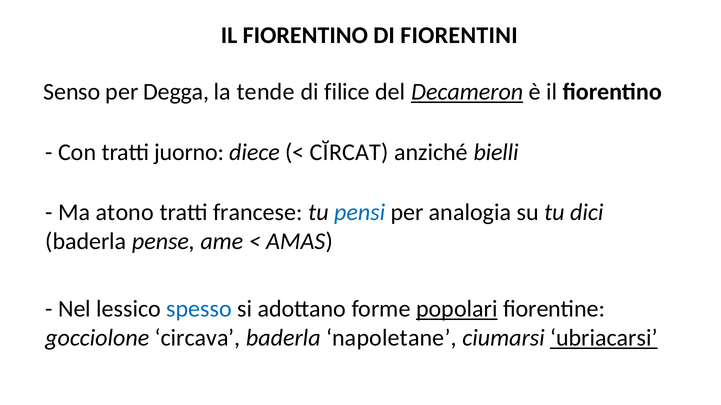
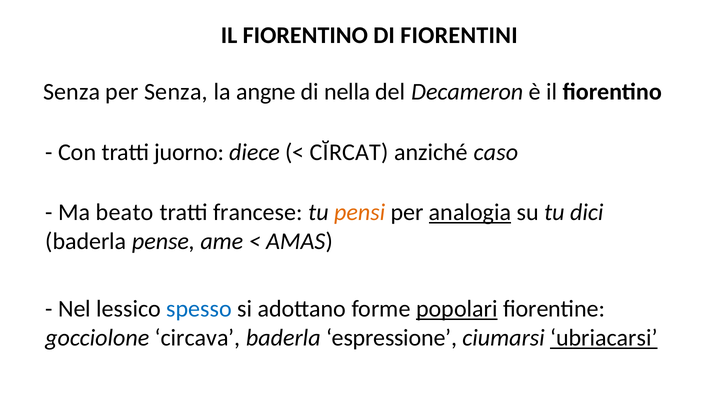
Senso: Senso -> Senza (72, 92)
per Degga: Degga -> Senza (176, 92)
tende: tende -> angne (266, 92)
filice: filice -> nella (347, 92)
Decameron underline: present -> none (467, 92)
bielli: bielli -> caso (496, 152)
atono: atono -> beato (125, 213)
pensi colour: blue -> orange (360, 213)
analogia underline: none -> present (470, 213)
napoletane: napoletane -> espressione (392, 338)
